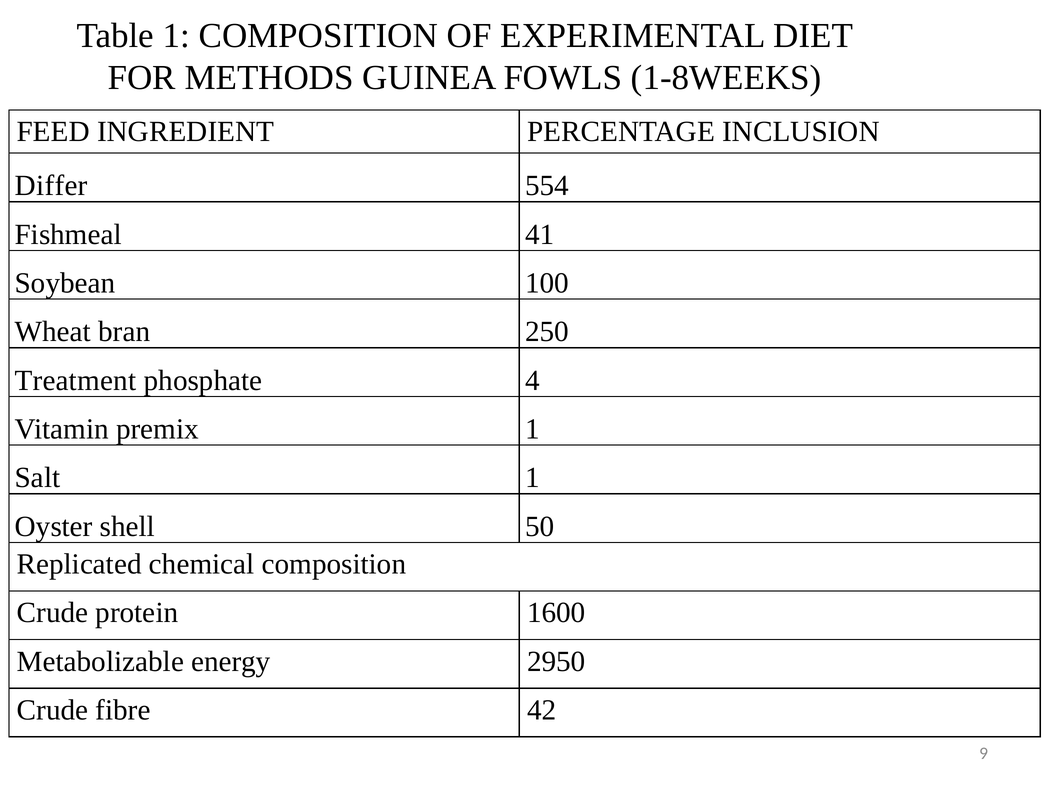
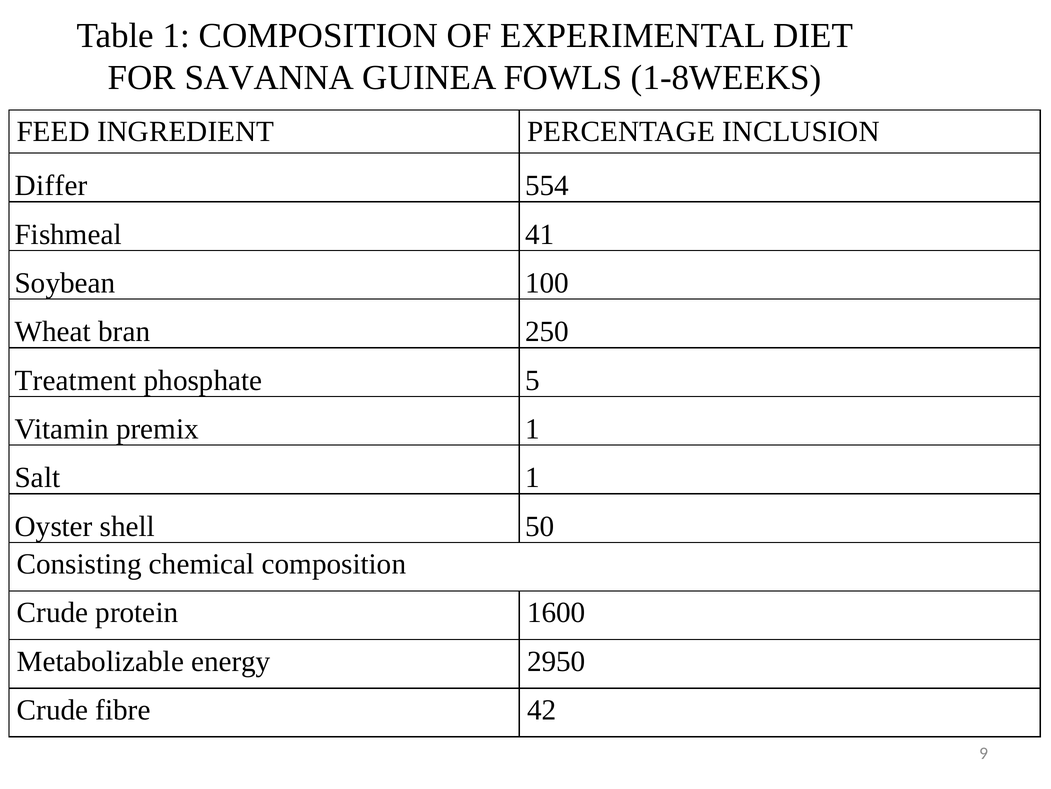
METHODS: METHODS -> SAVANNA (269, 78)
4: 4 -> 5 (533, 380)
Replicated: Replicated -> Consisting (79, 564)
